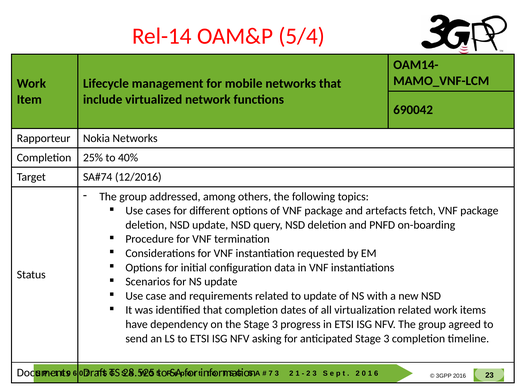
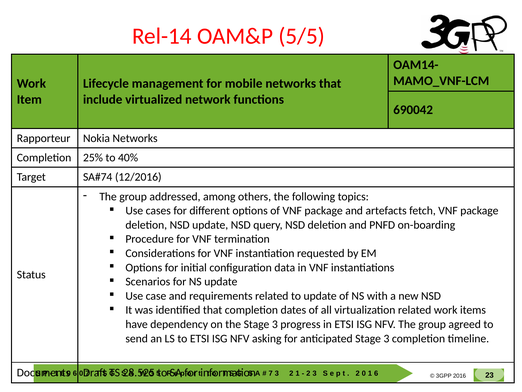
5/4: 5/4 -> 5/5 (302, 36)
